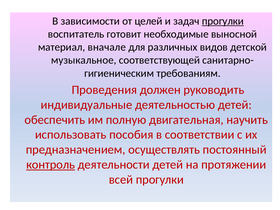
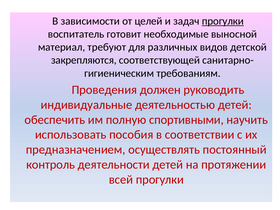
вначале: вначале -> требуют (107, 47)
музыкальное: музыкальное -> закрепляются (84, 60)
двигательная: двигательная -> спортивными (186, 120)
контроль underline: present -> none (51, 165)
